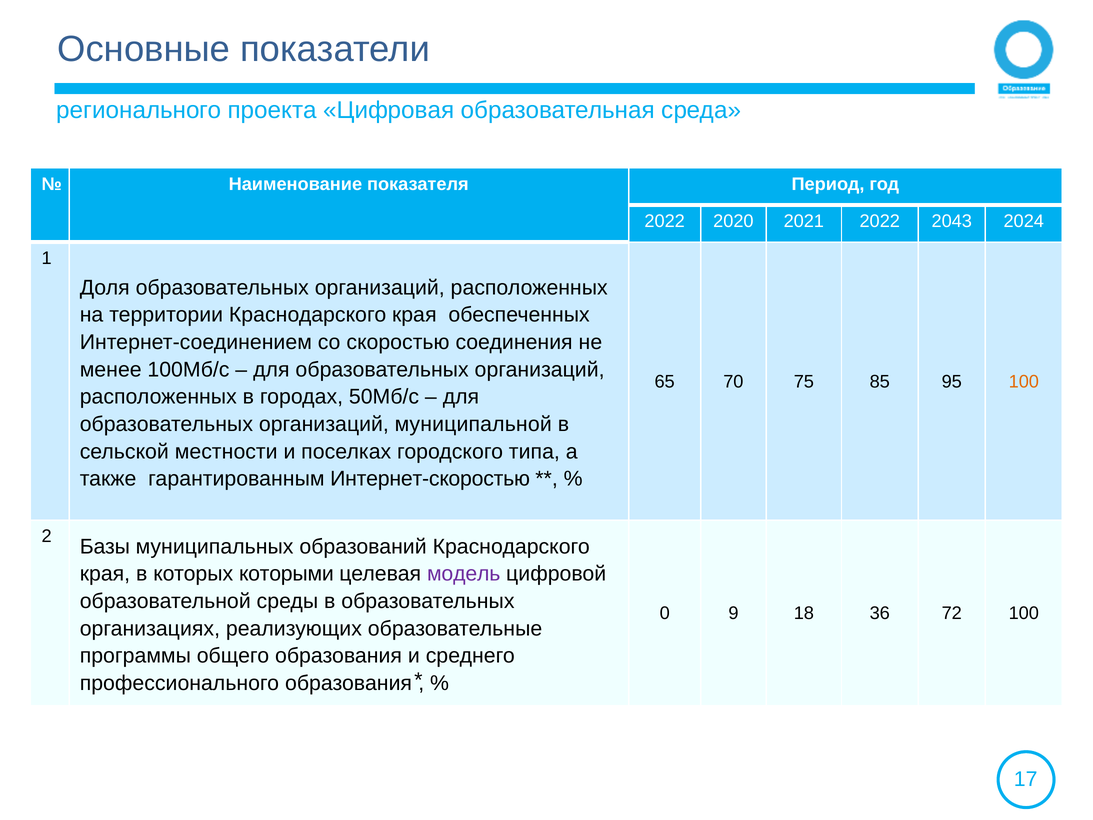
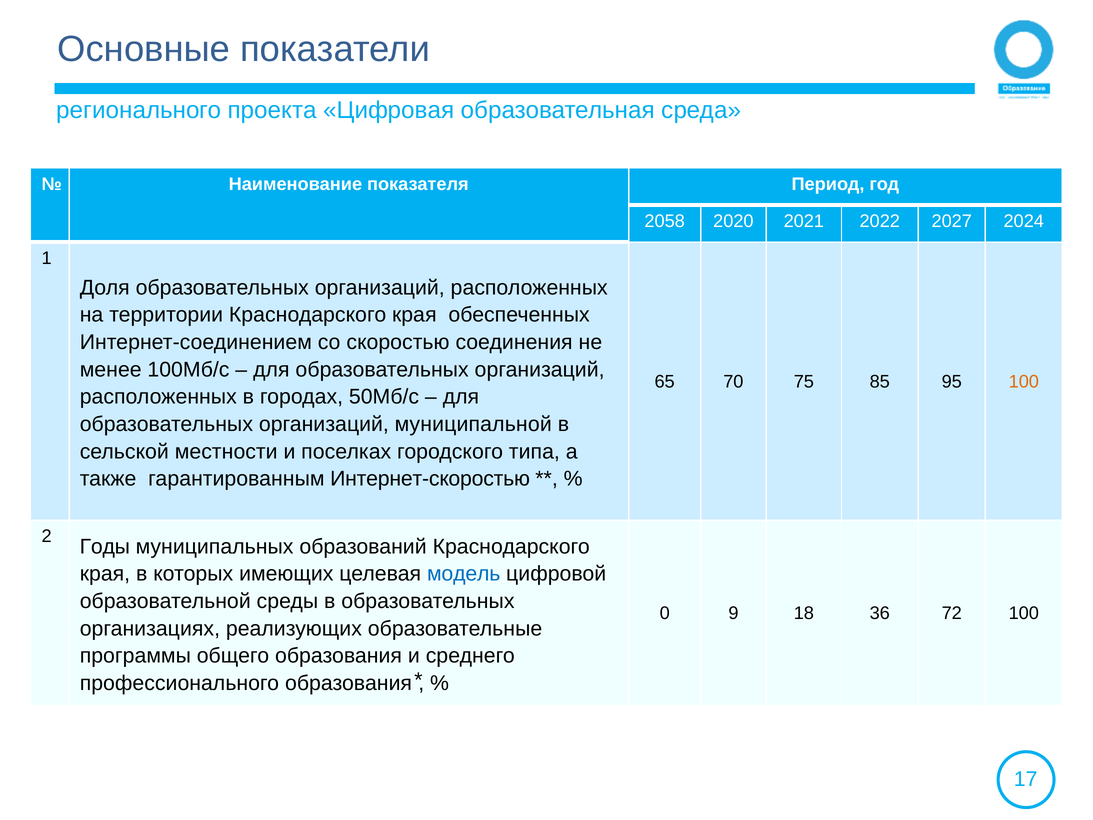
2022: 2022 -> 2058 (665, 221)
2043: 2043 -> 2027 (952, 221)
Базы: Базы -> Годы (105, 546)
которыми: которыми -> имеющих (286, 574)
модель colour: purple -> blue (464, 574)
